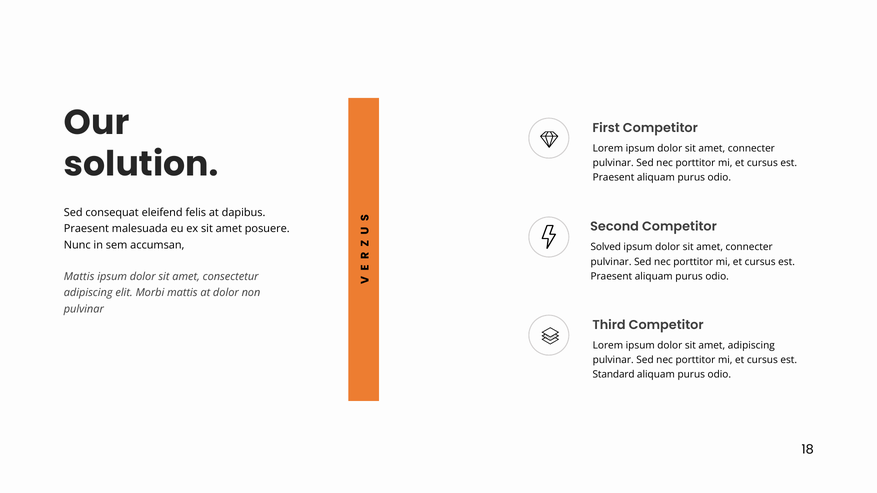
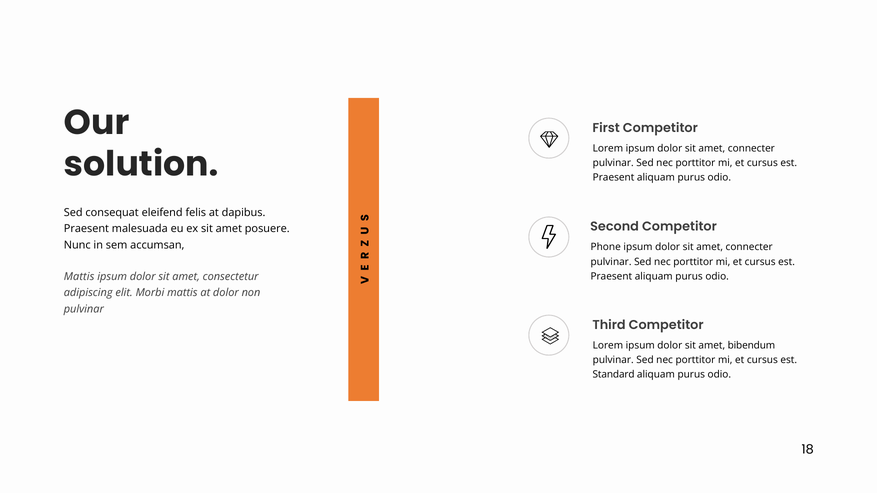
Solved: Solved -> Phone (606, 247)
amet adipiscing: adipiscing -> bibendum (751, 346)
